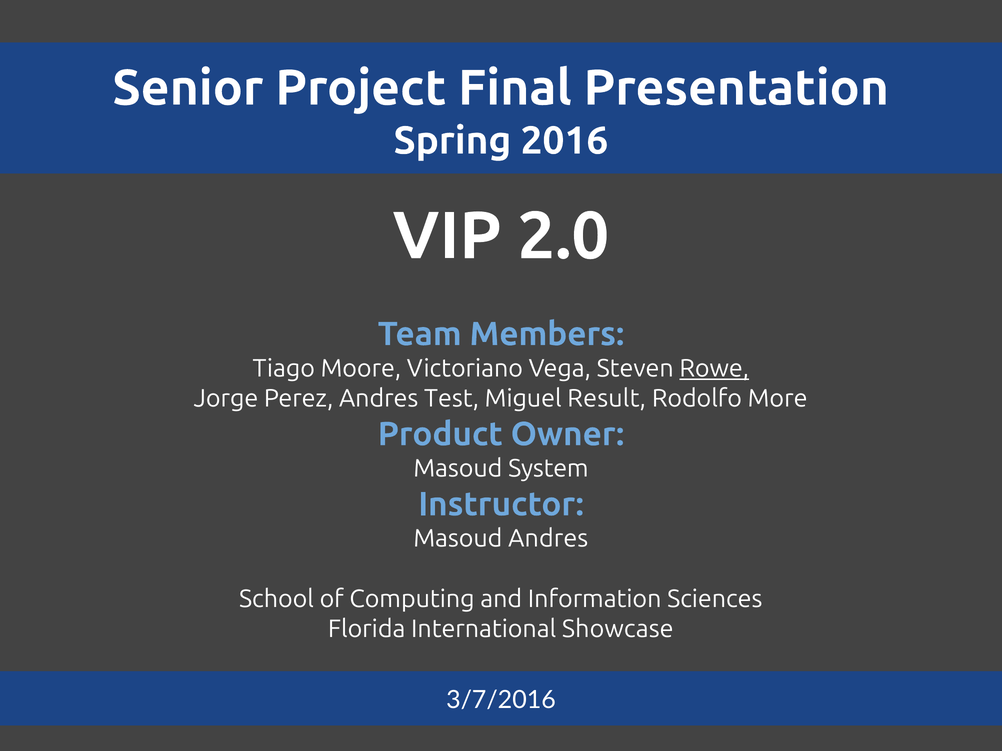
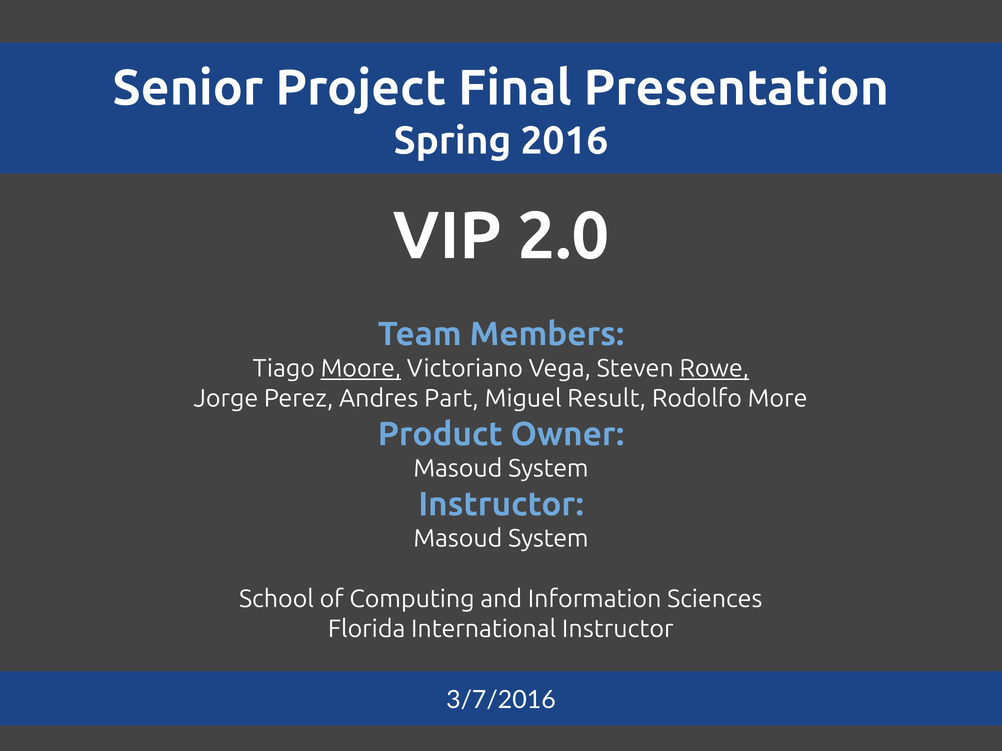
Moore underline: none -> present (361, 369)
Test: Test -> Part (451, 399)
Andres: Andres -> System (548, 539)
International Showcase: Showcase -> Instructor (618, 629)
